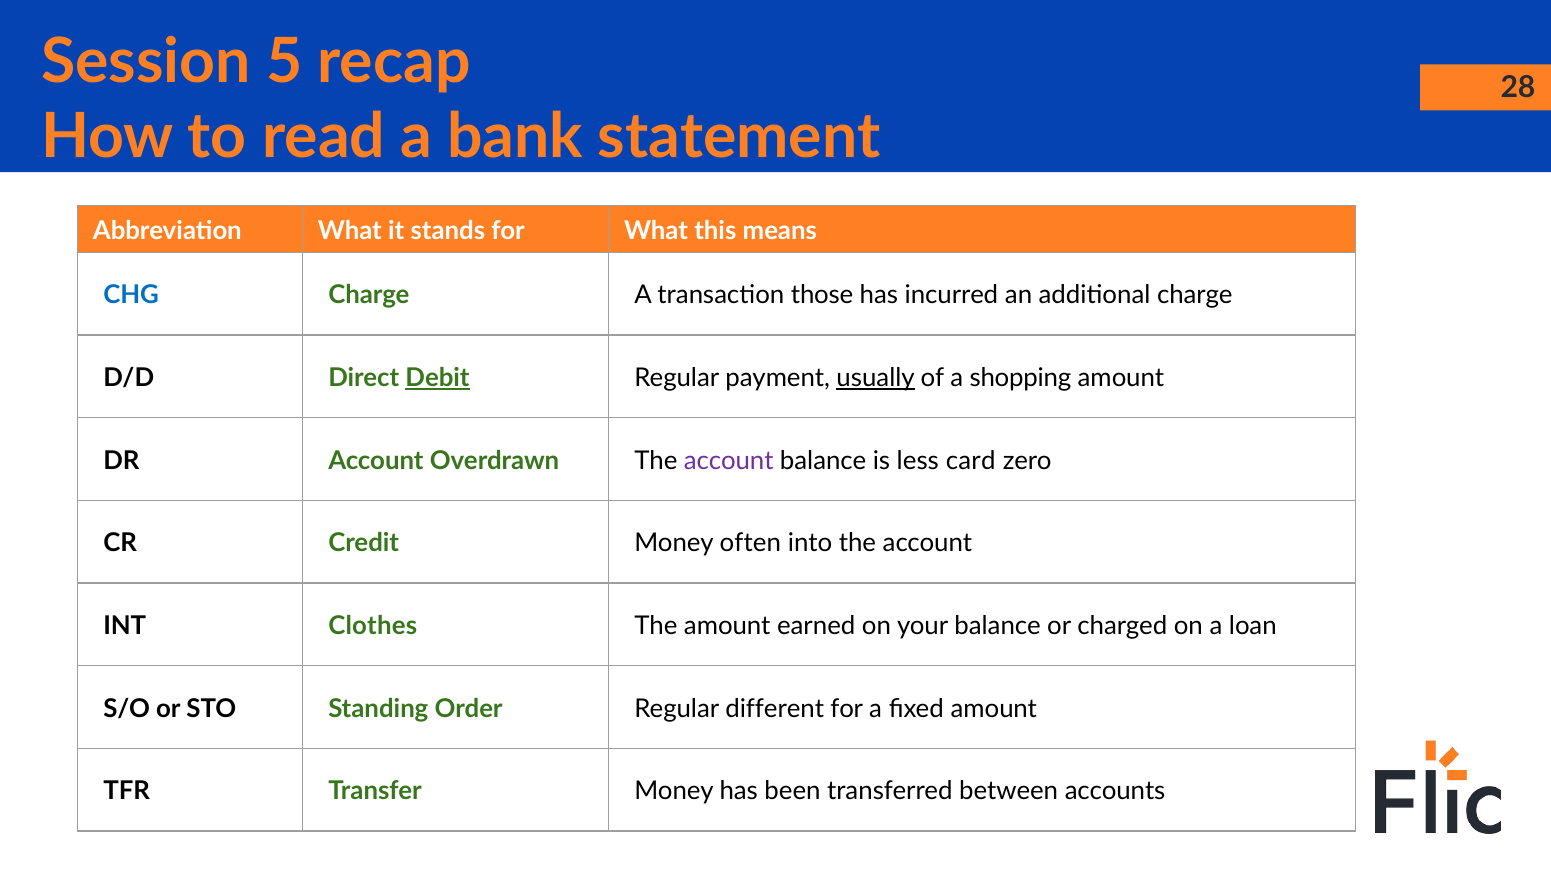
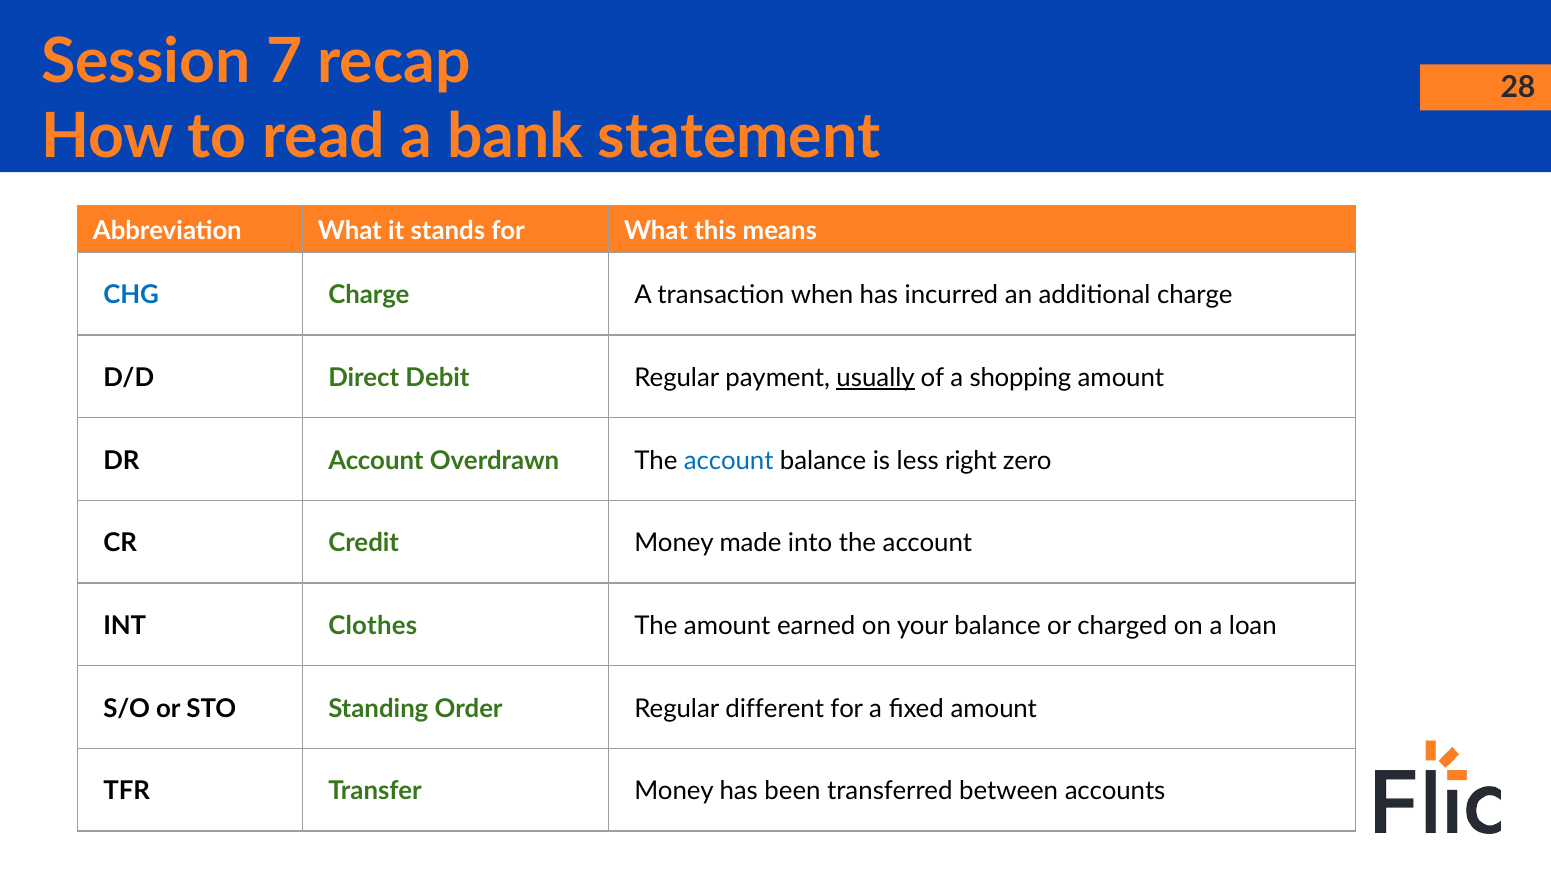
5: 5 -> 7 (284, 62)
those: those -> when (822, 295)
Debit underline: present -> none (438, 378)
account colour: purple -> blue (729, 461)
card: card -> right (971, 461)
often: often -> made (750, 544)
